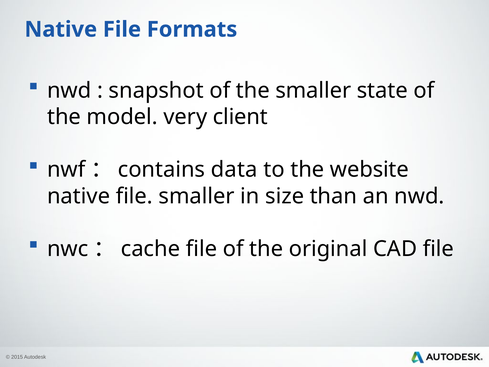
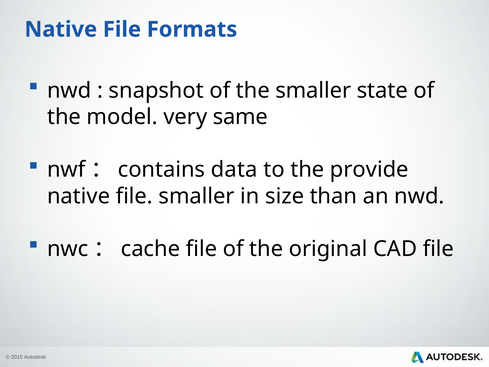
client: client -> same (240, 117)
website: website -> provide (369, 170)
